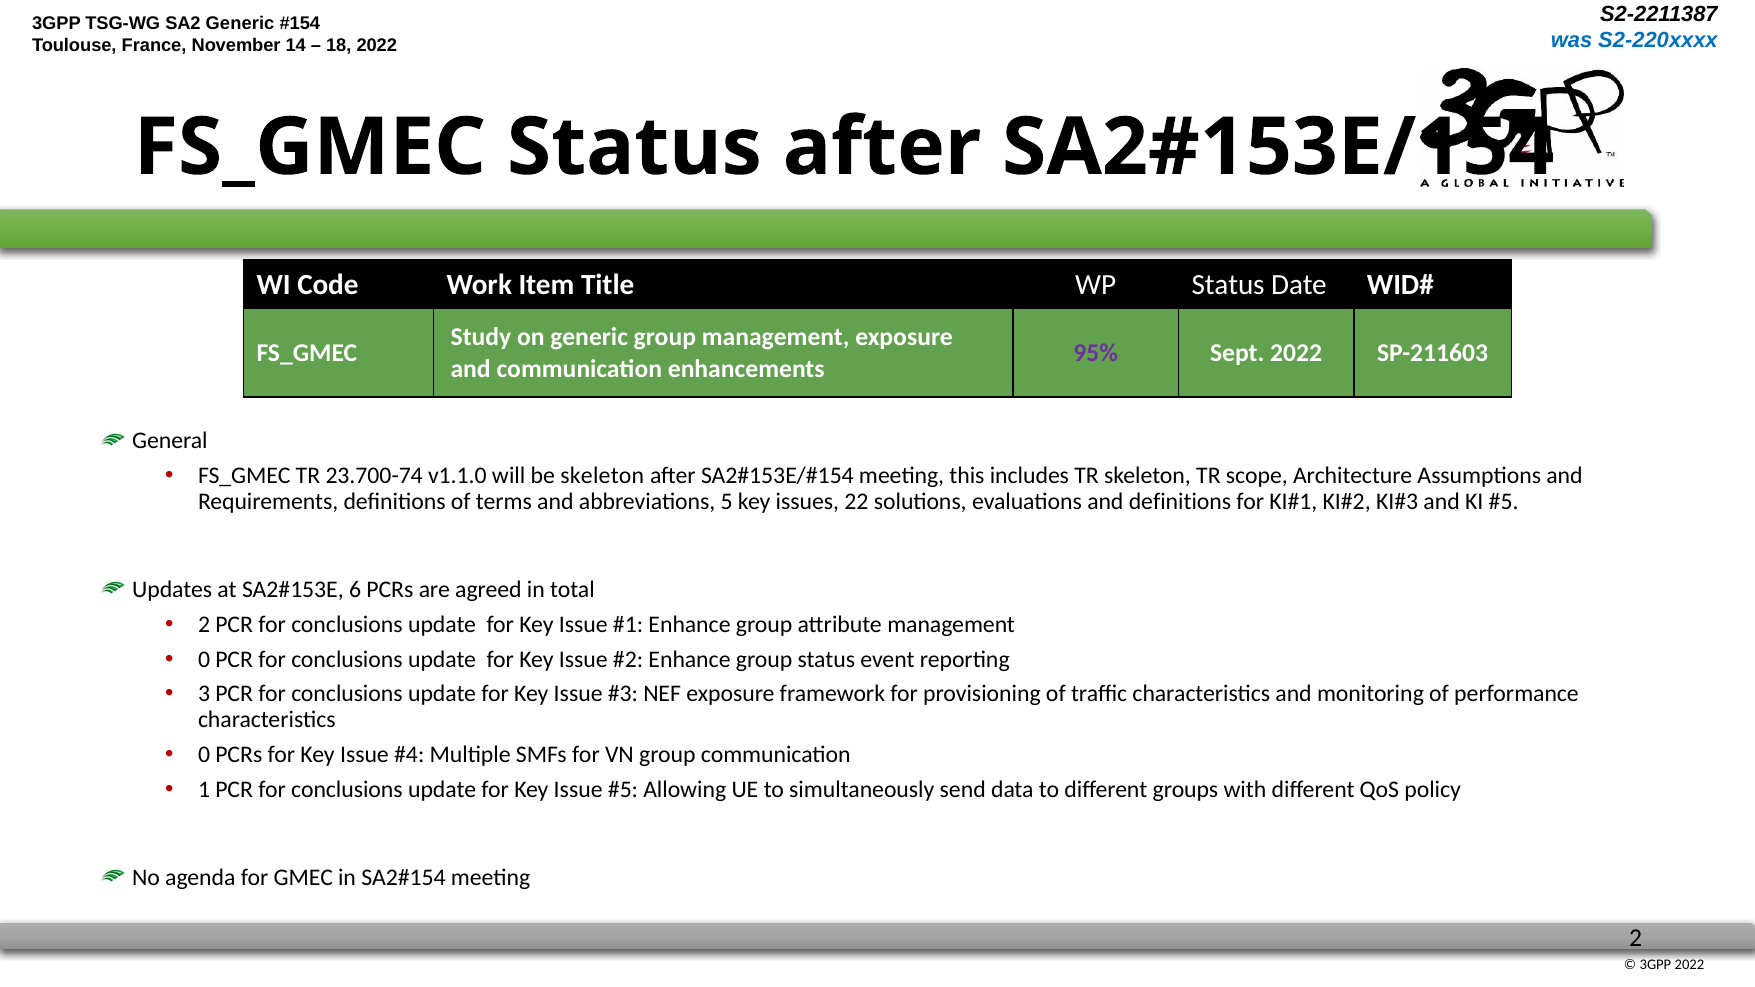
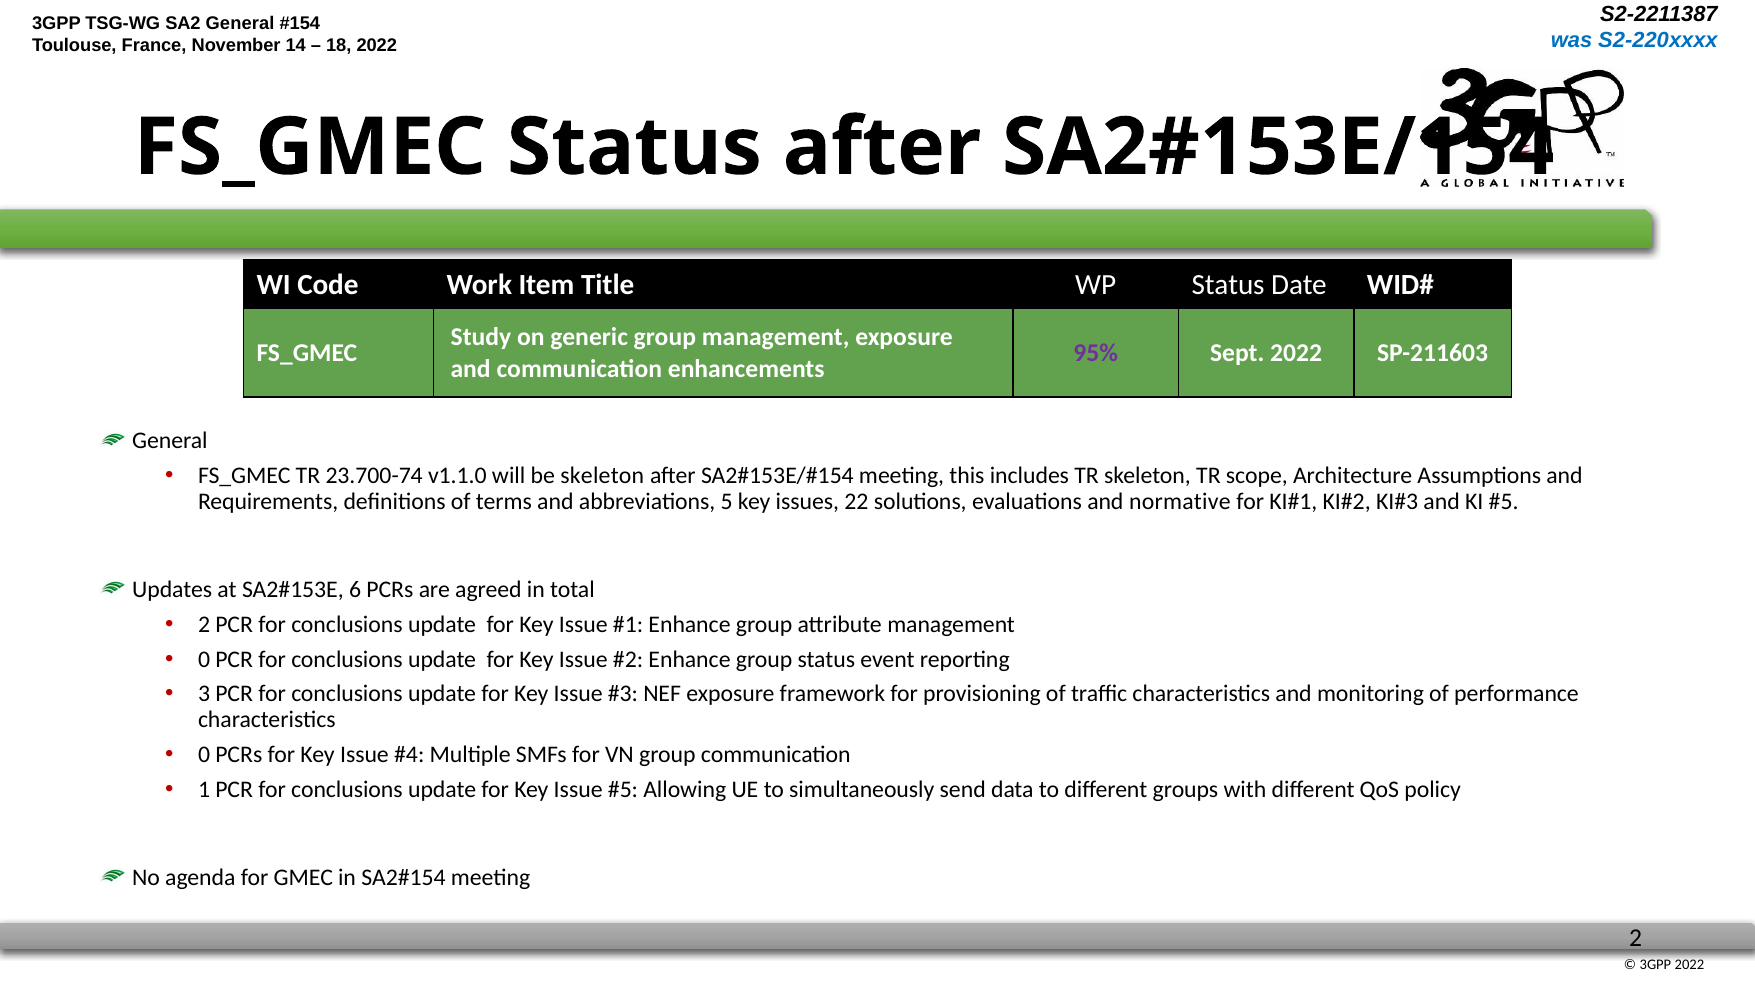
SA2 Generic: Generic -> General (240, 24)
and definitions: definitions -> normative (1180, 502)
